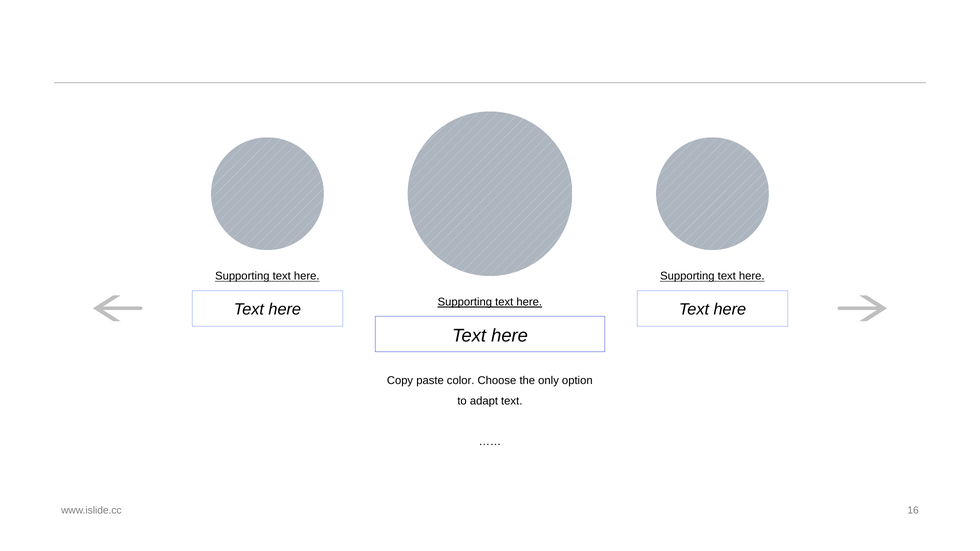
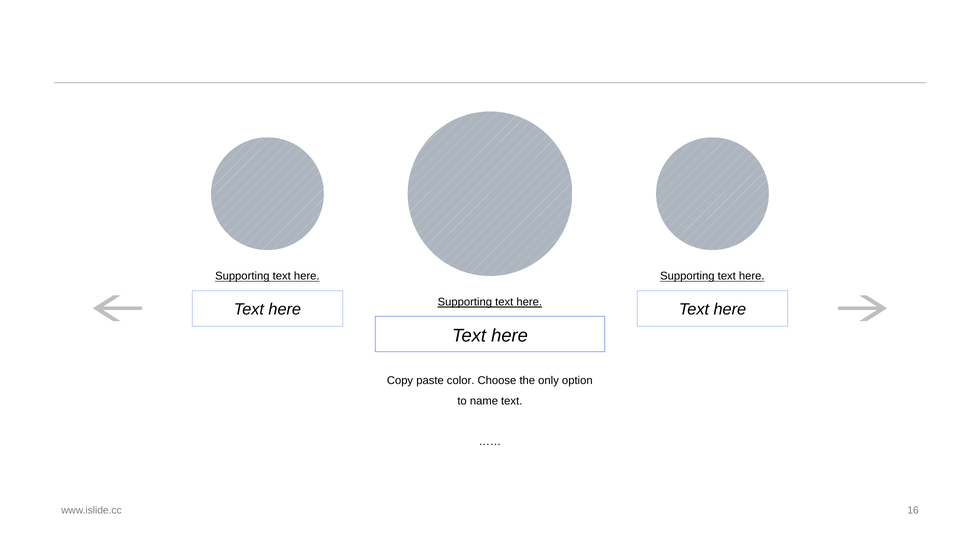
adapt: adapt -> name (484, 401)
